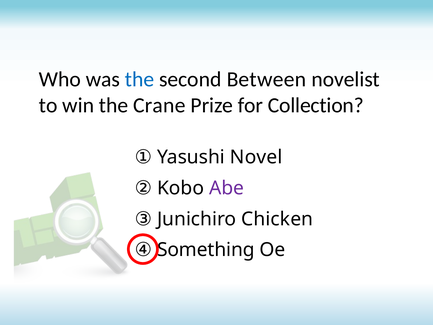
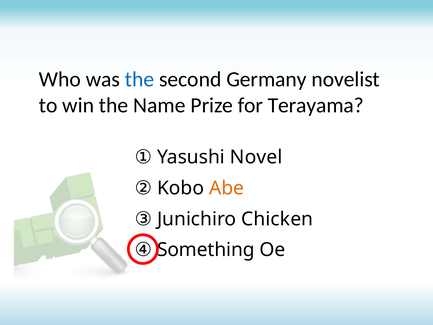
Between: Between -> Germany (267, 79)
Crane: Crane -> Name (159, 105)
Collection: Collection -> Terayama (316, 105)
Abe colour: purple -> orange (227, 188)
